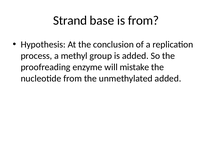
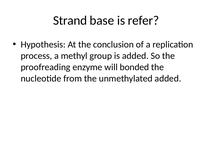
is from: from -> refer (143, 21)
mistake: mistake -> bonded (134, 67)
